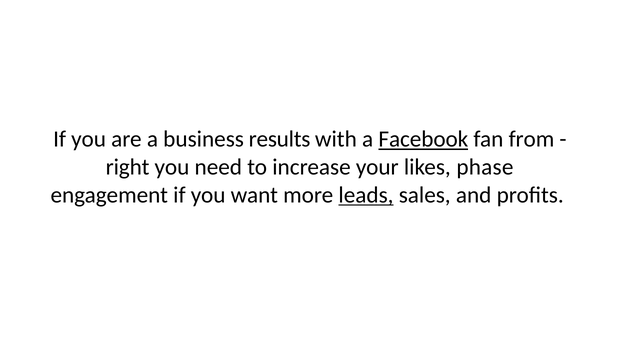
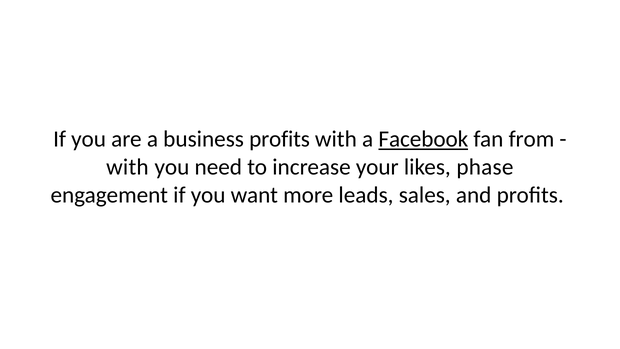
business results: results -> profits (280, 139)
right: right -> with (127, 167)
leads underline: present -> none (366, 195)
